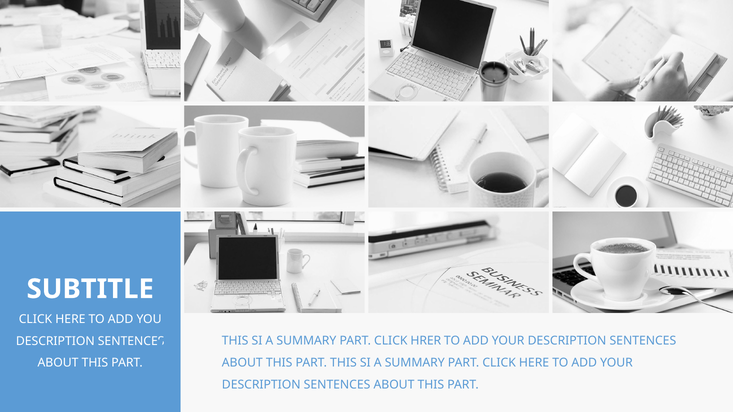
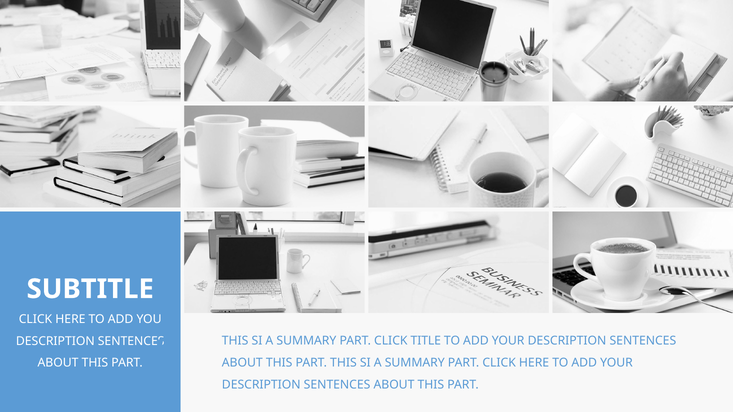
HRER: HRER -> TITLE (426, 341)
